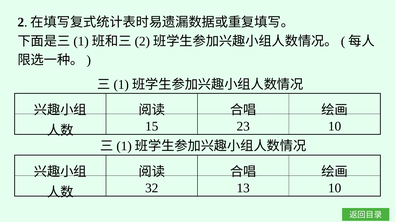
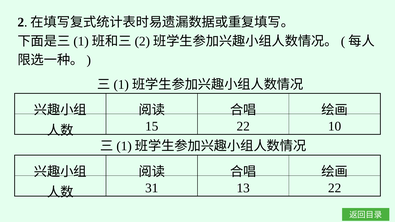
15 23: 23 -> 22 (243, 126)
32: 32 -> 31 (152, 188)
13 10: 10 -> 22 (335, 188)
